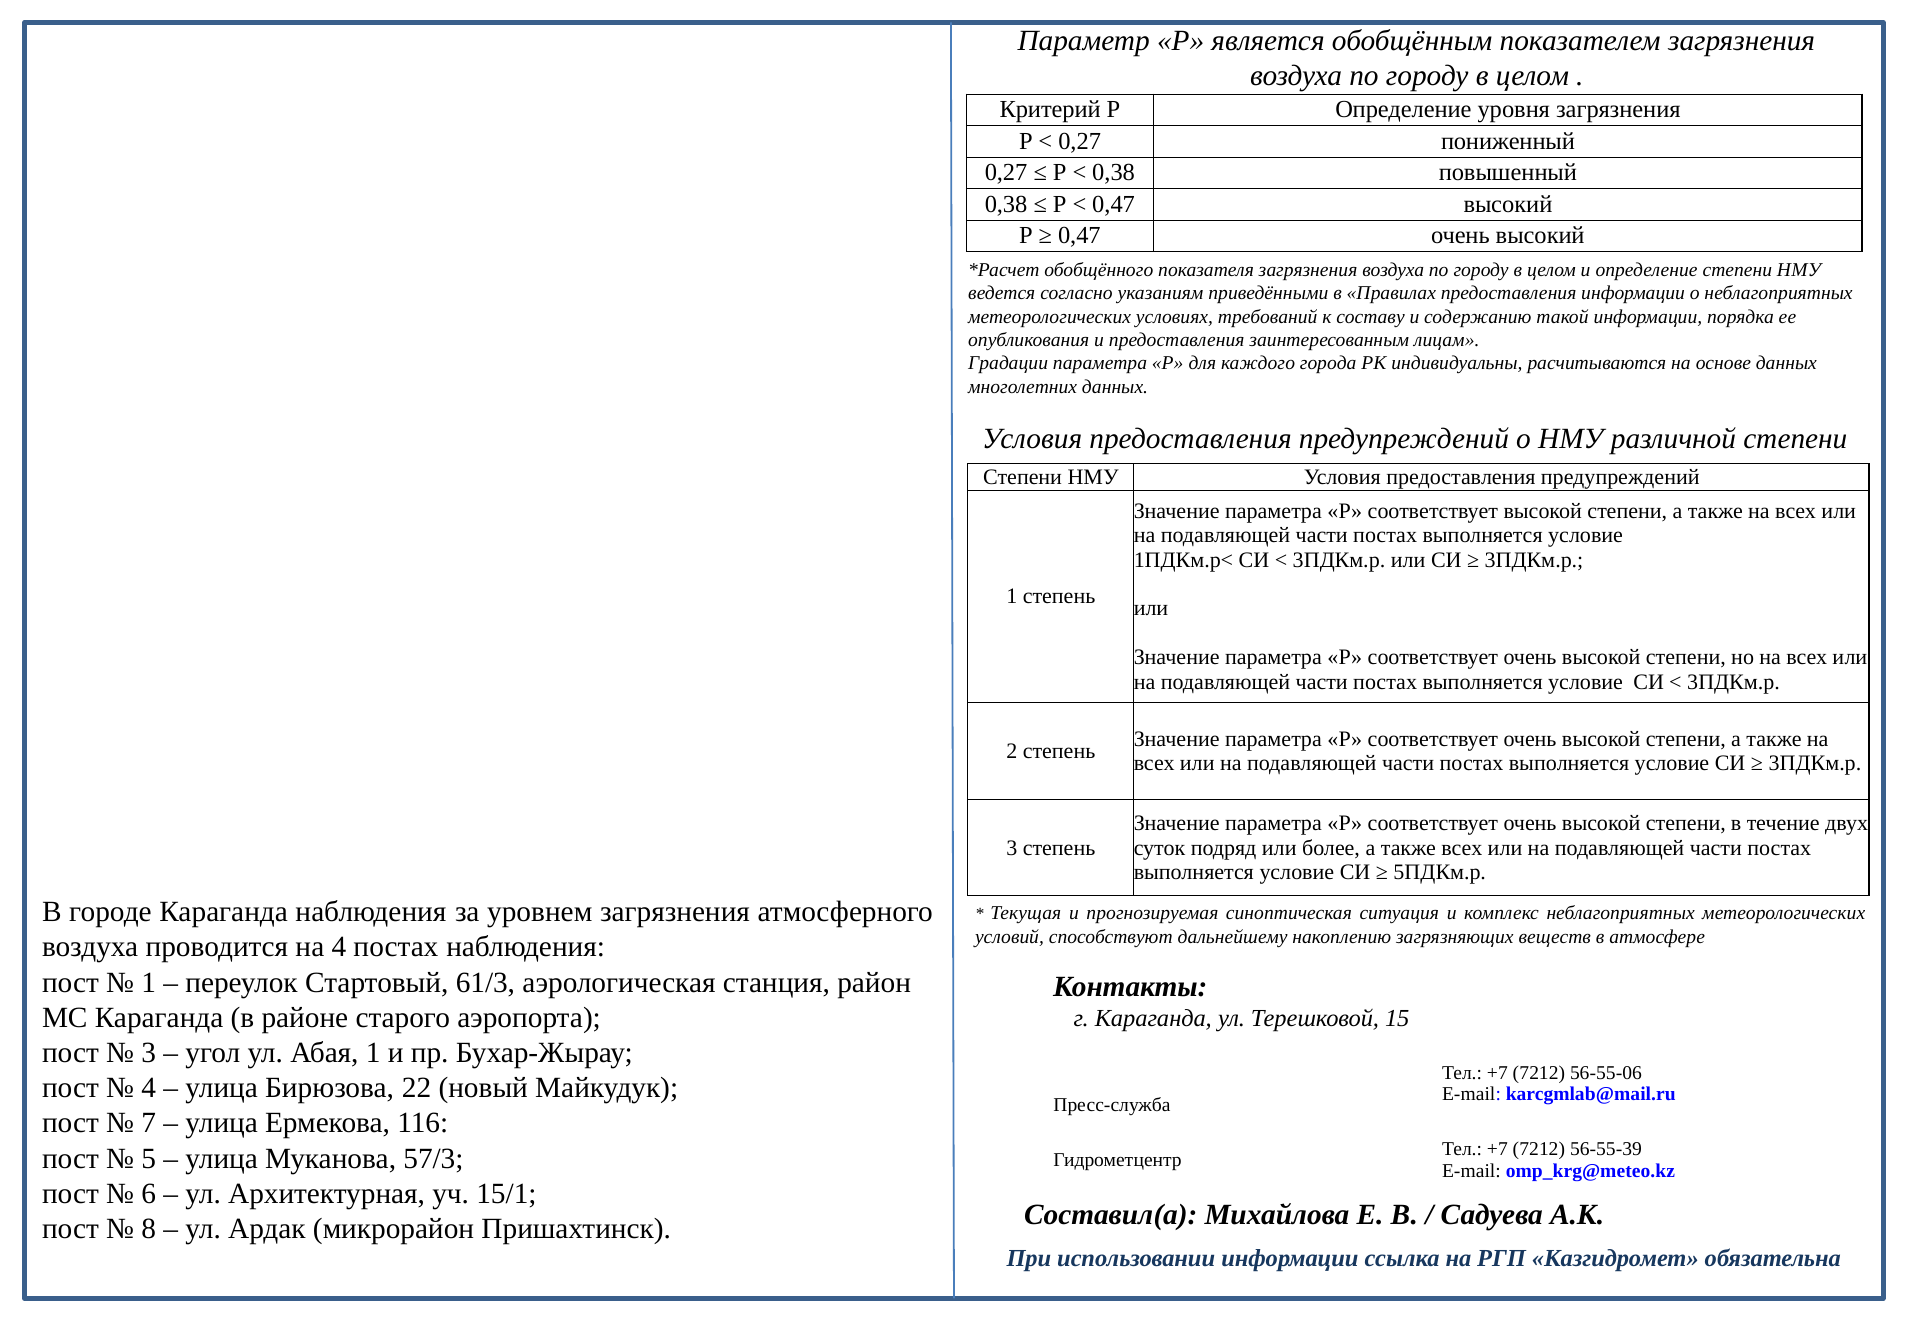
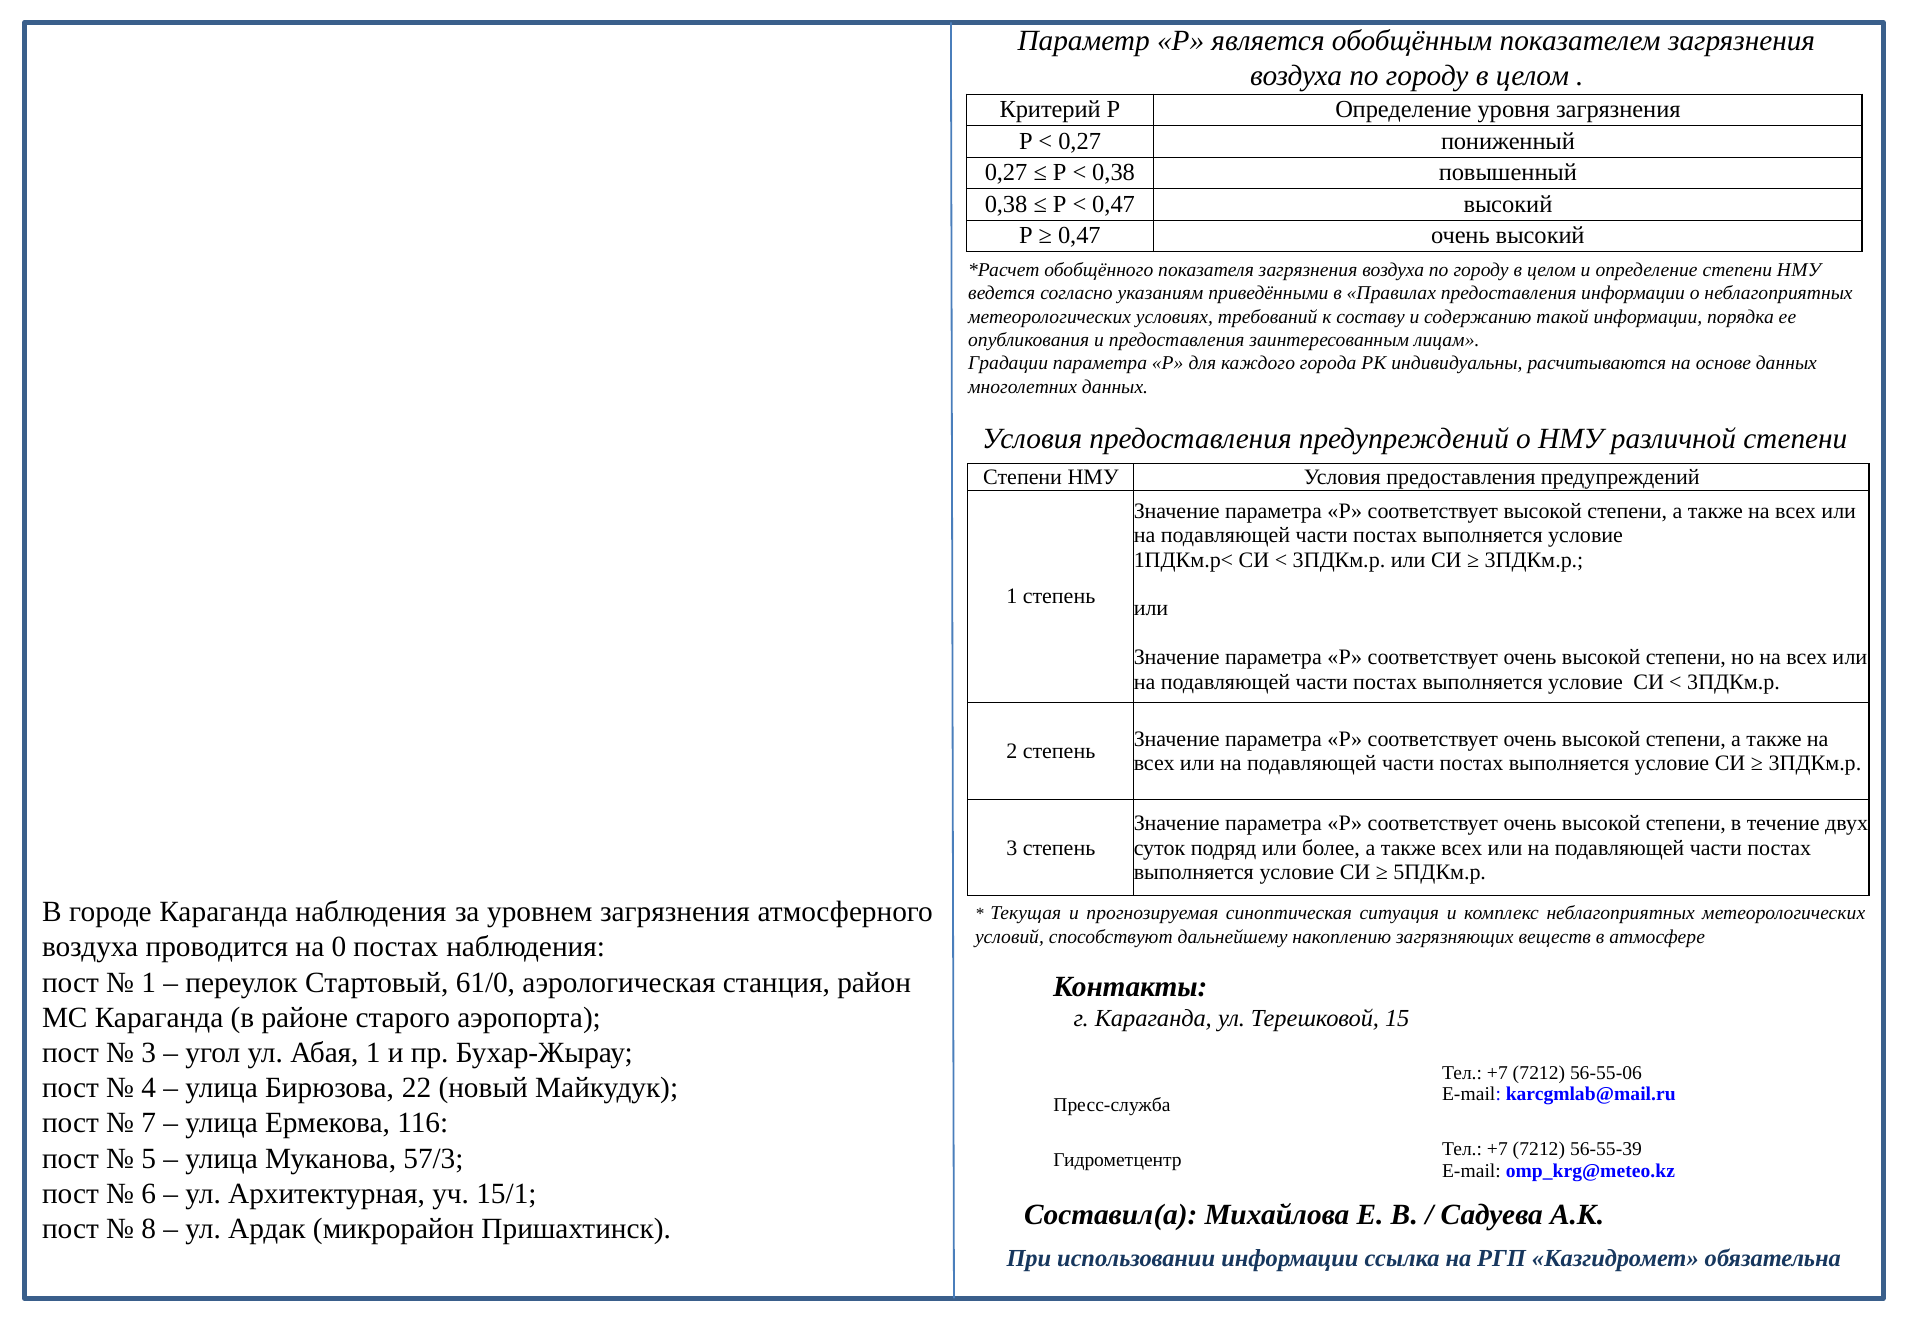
на 4: 4 -> 0 (339, 947)
61/3: 61/3 -> 61/0 (485, 982)
